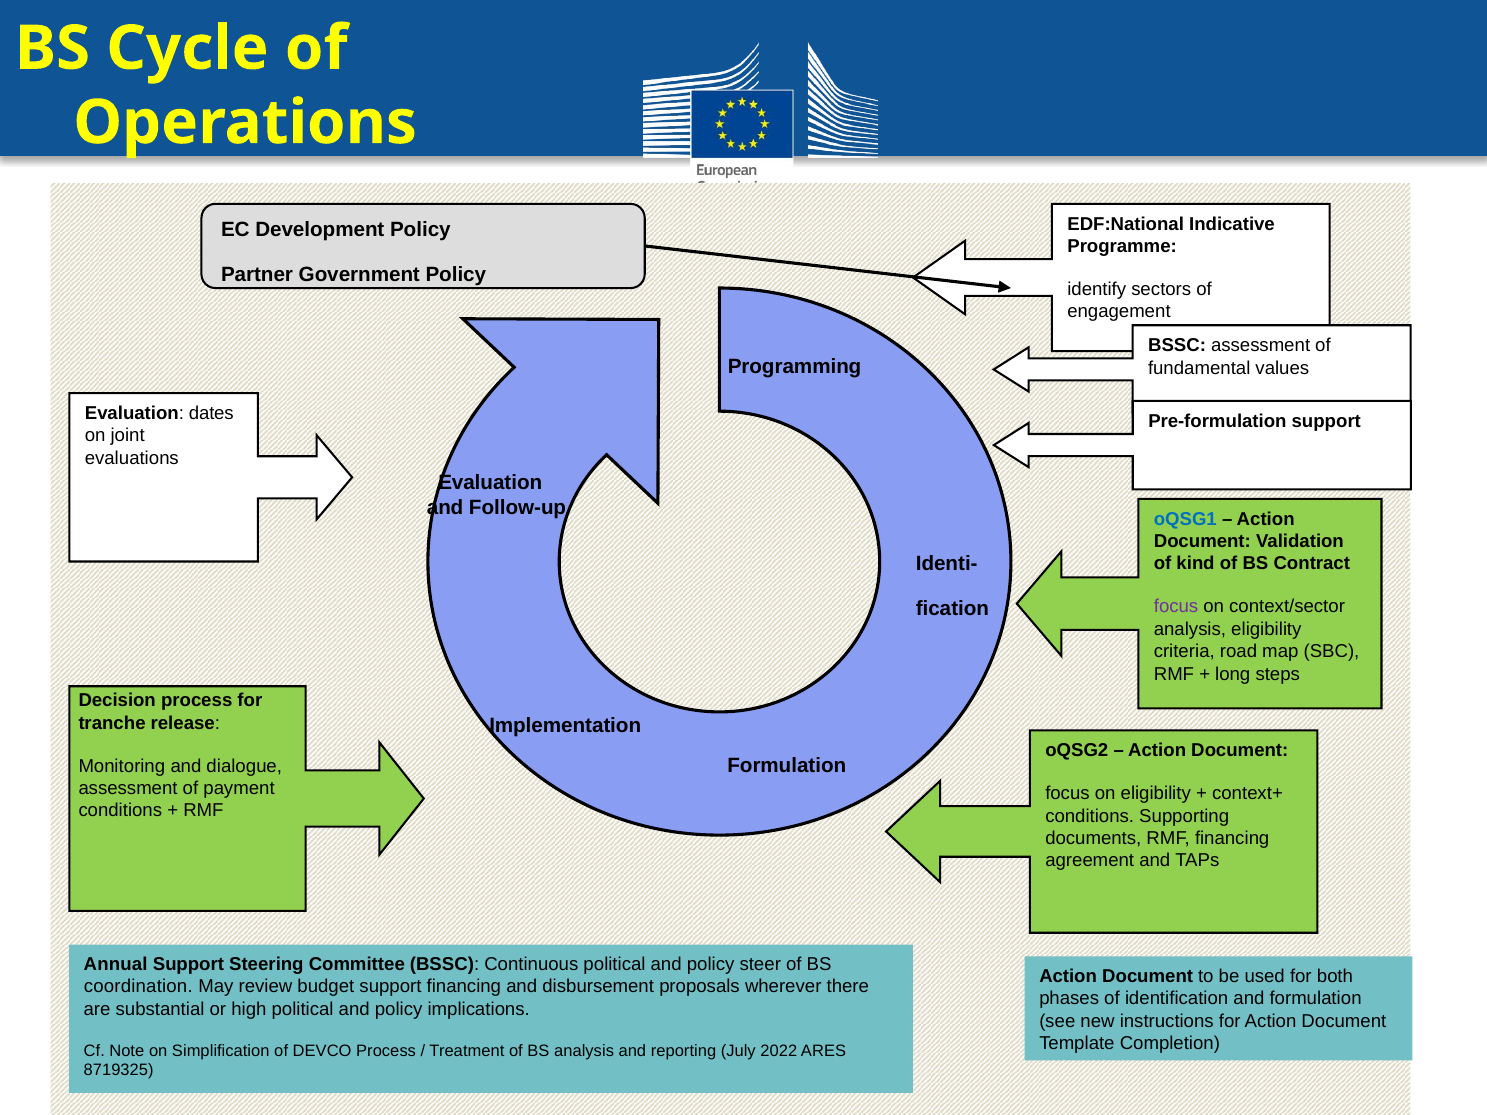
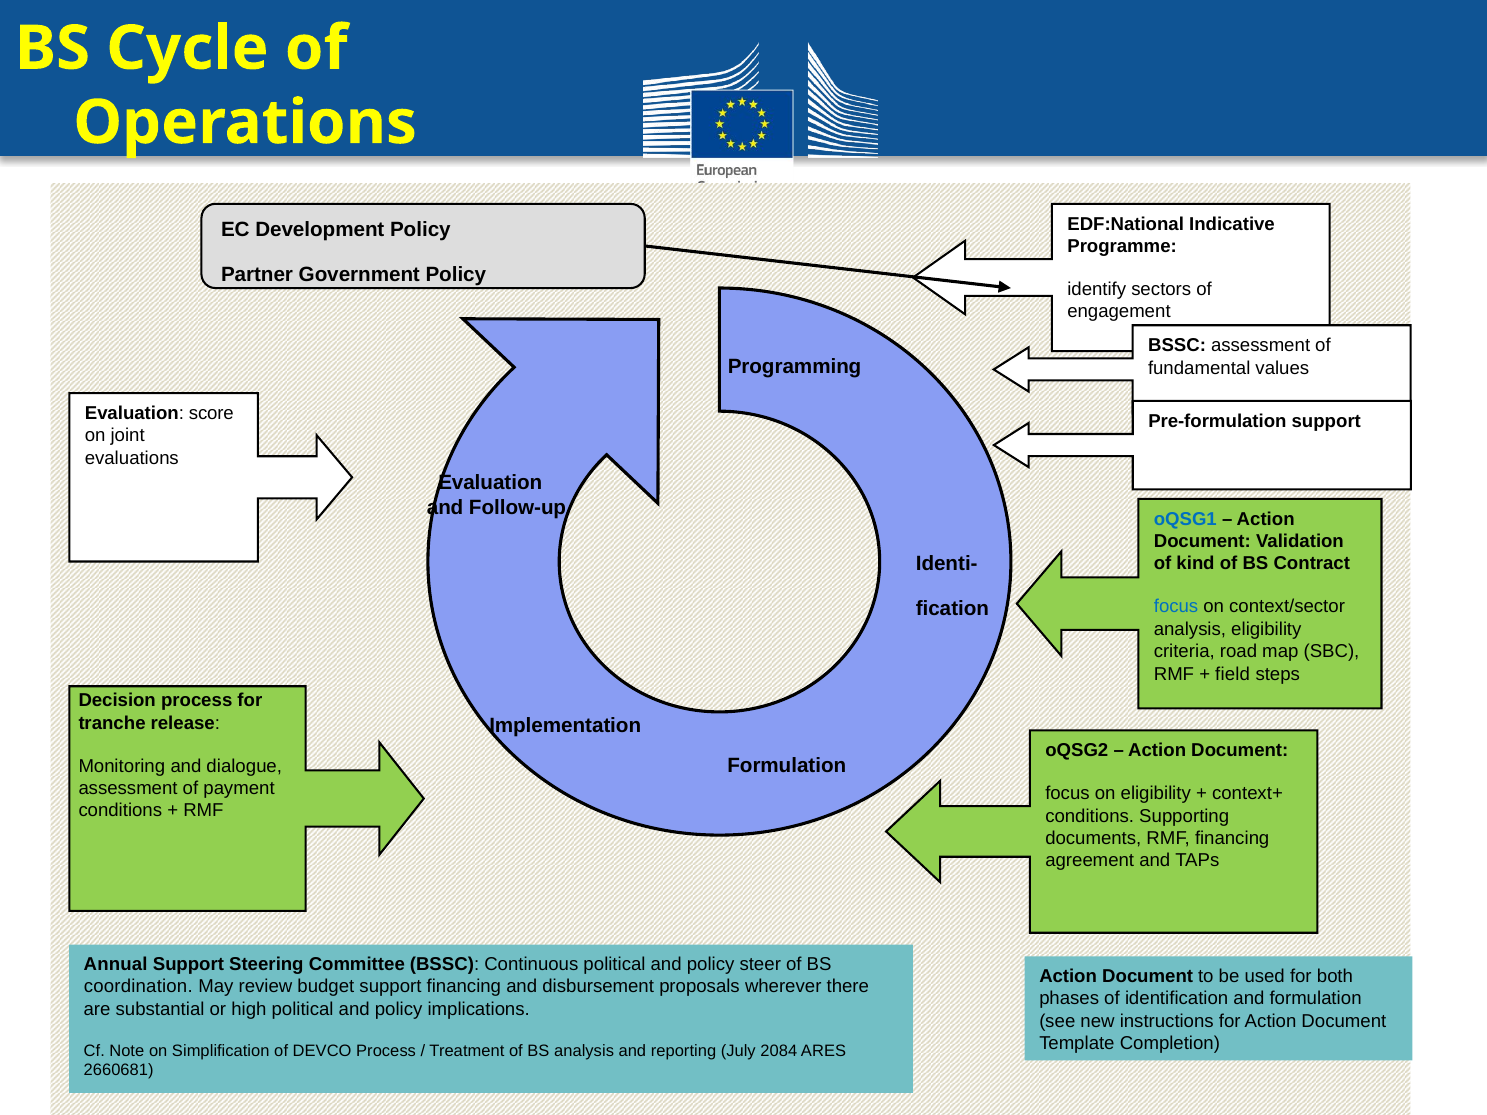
dates: dates -> score (211, 413)
focus colour: purple -> blue (1176, 607)
long: long -> field (1233, 674)
2022: 2022 -> 2084 (779, 1051)
8719325: 8719325 -> 2660681 (119, 1071)
